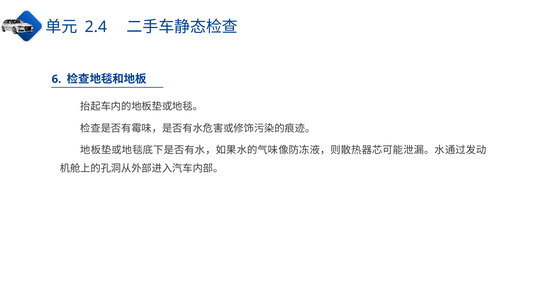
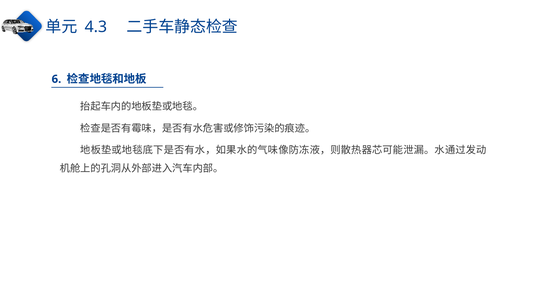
2.4: 2.4 -> 4.3 (96, 27)
